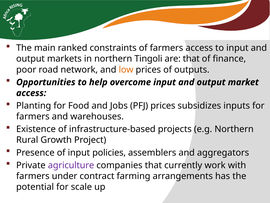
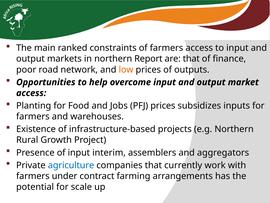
Tingoli: Tingoli -> Report (148, 59)
policies: policies -> interim (109, 152)
agriculture colour: purple -> blue (71, 165)
